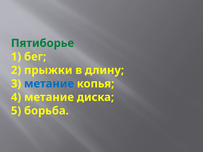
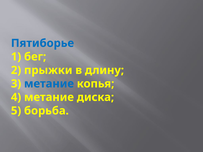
Пятиборье colour: green -> blue (42, 43)
